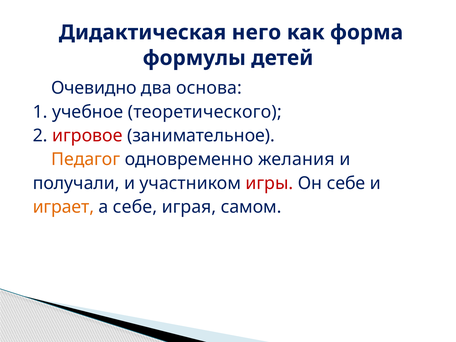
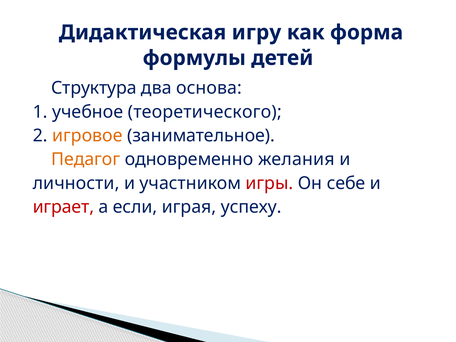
него: него -> игру (256, 32)
Очевидно: Очевидно -> Структура (94, 88)
игровое colour: red -> orange (87, 136)
получали: получали -> личности (76, 183)
играет colour: orange -> red (63, 207)
а себе: себе -> если (135, 207)
самом: самом -> успеху (251, 207)
